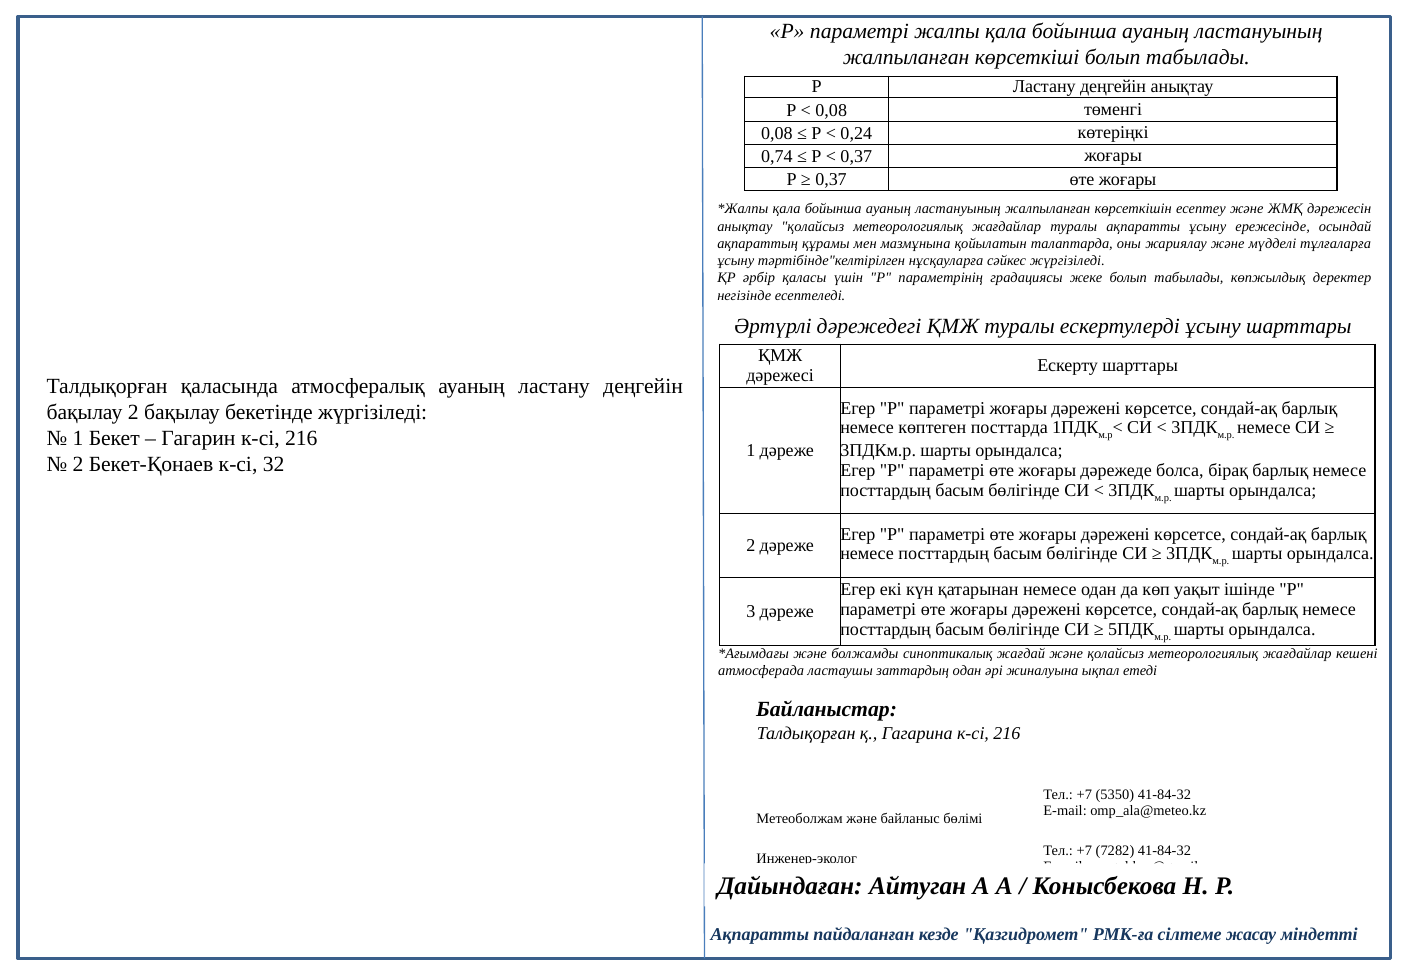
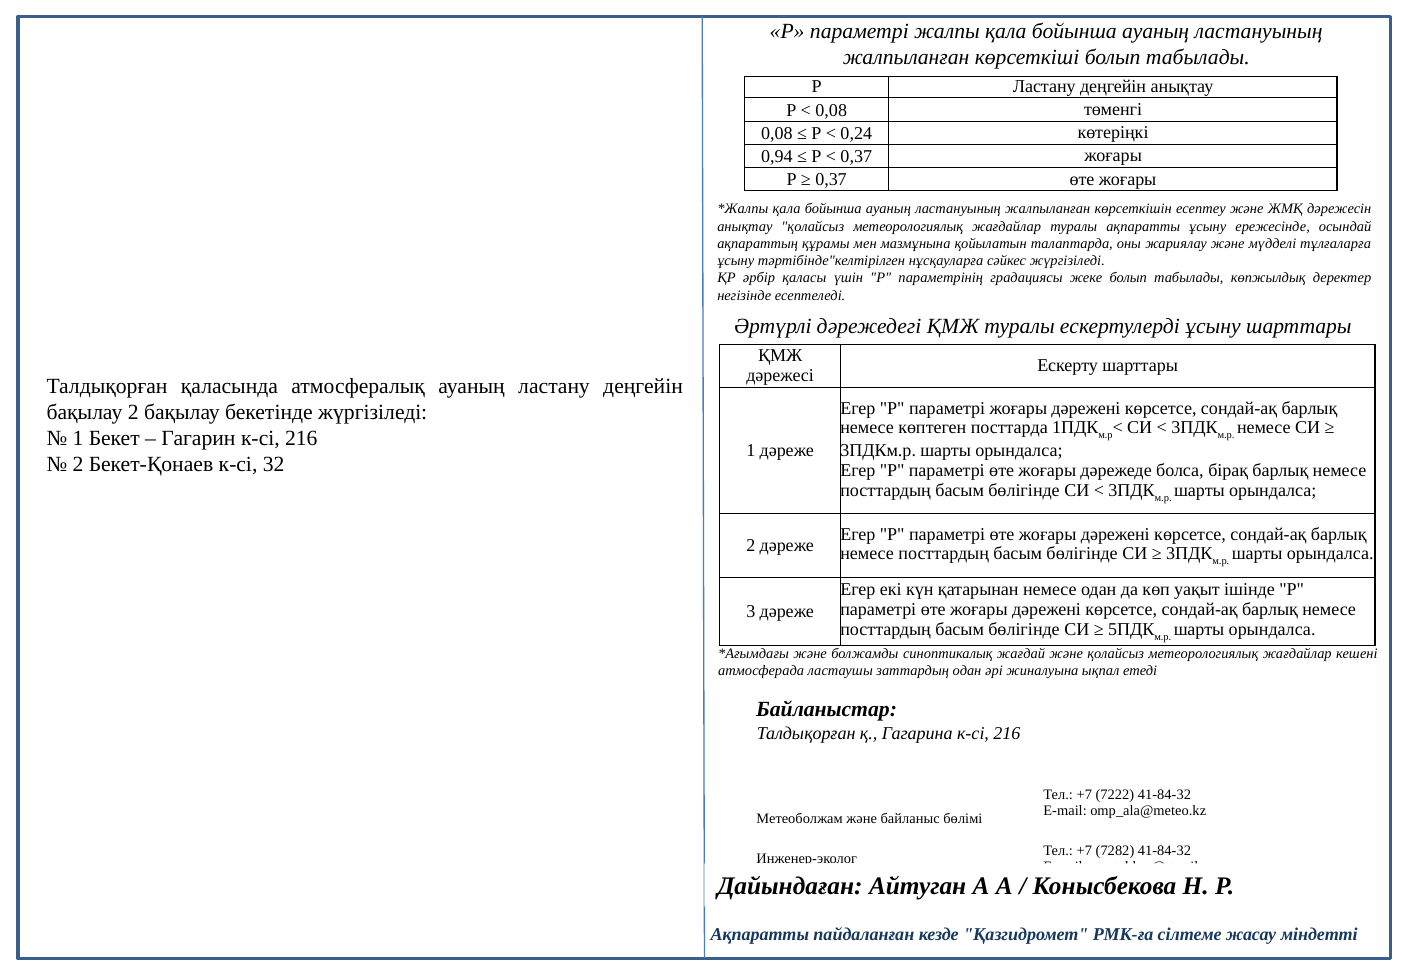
0,74: 0,74 -> 0,94 (777, 157)
5350: 5350 -> 7222 (1115, 795)
